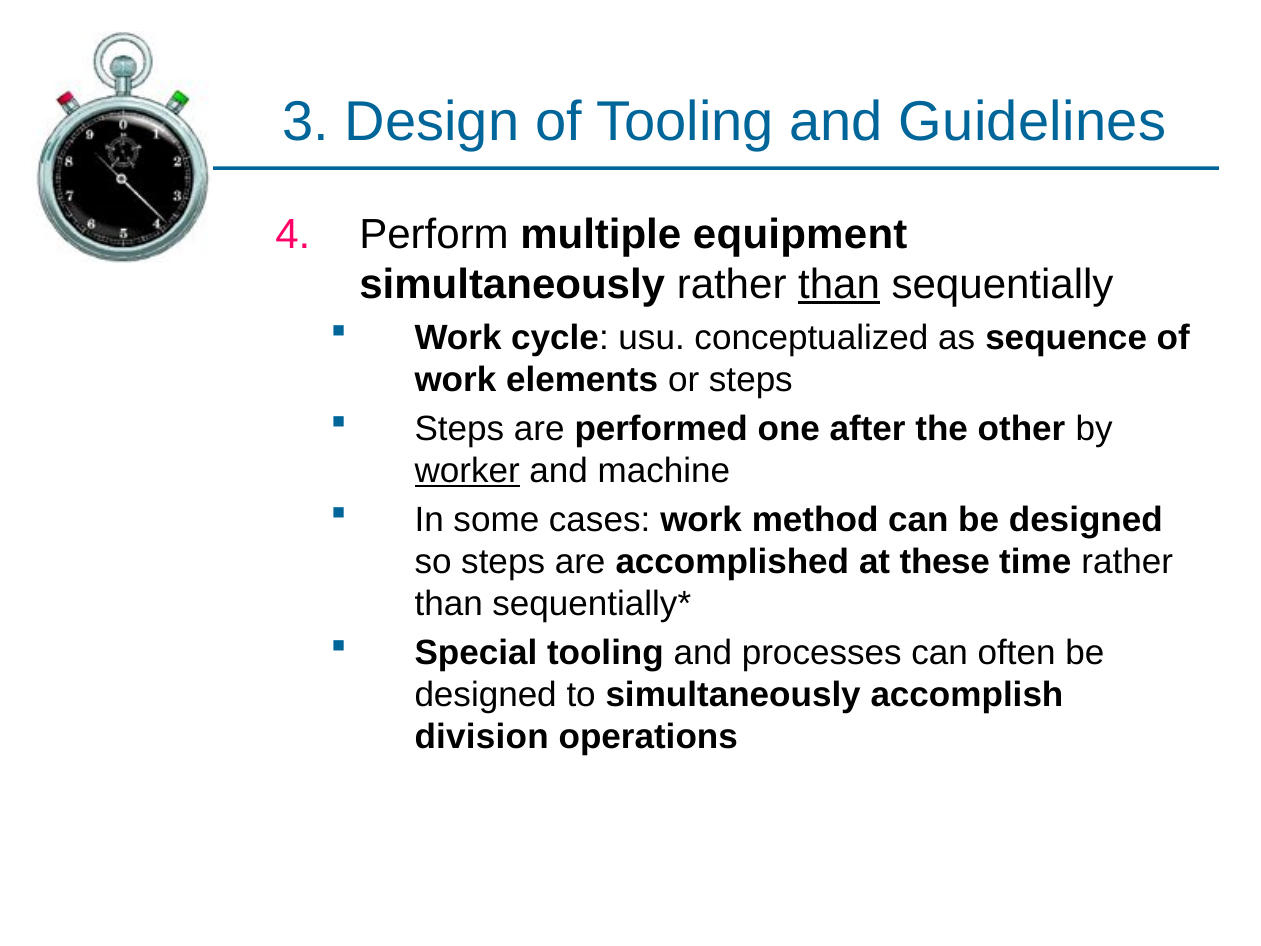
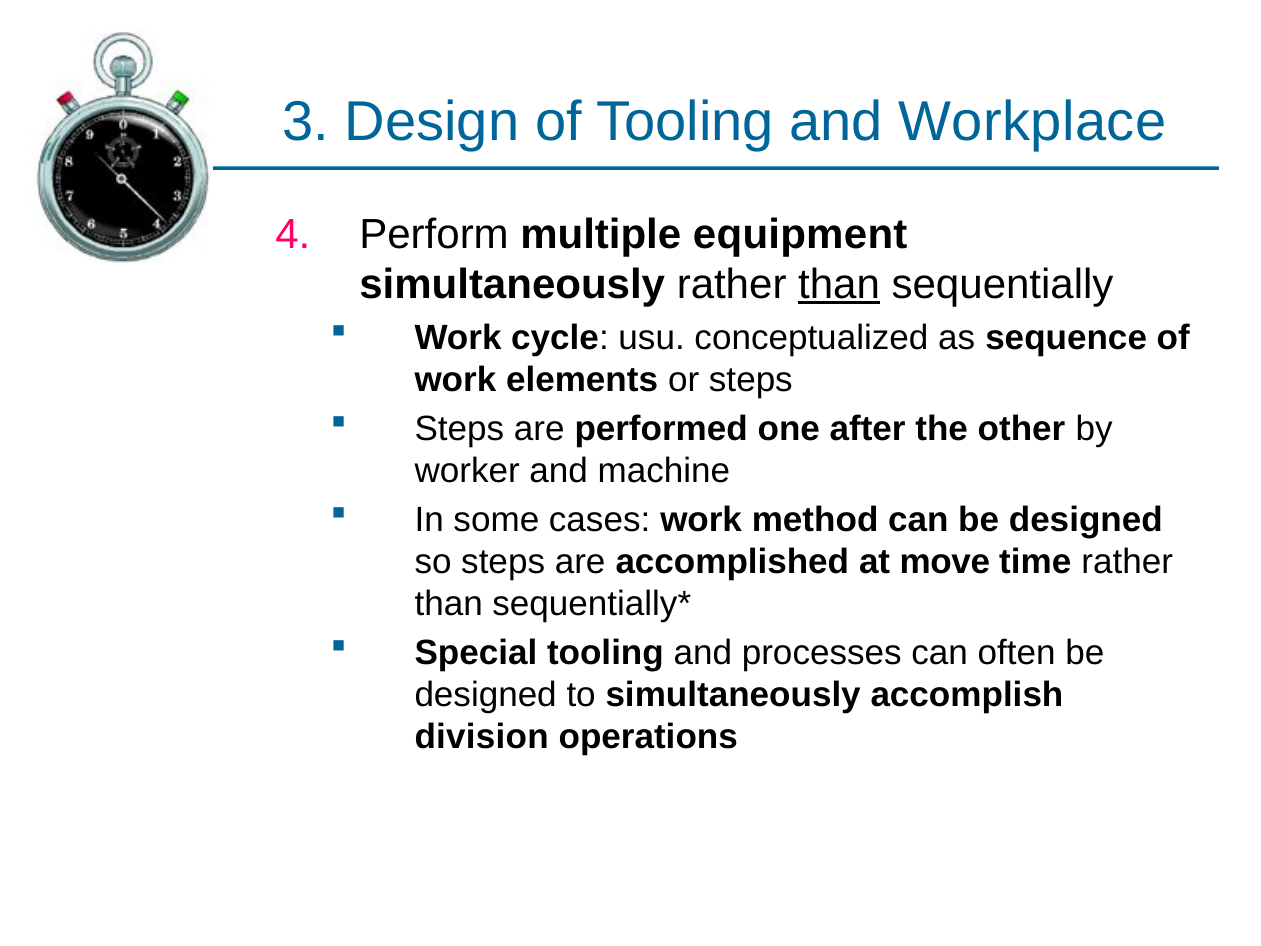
Guidelines: Guidelines -> Workplace (1033, 122)
worker underline: present -> none (467, 470)
these: these -> move (945, 562)
